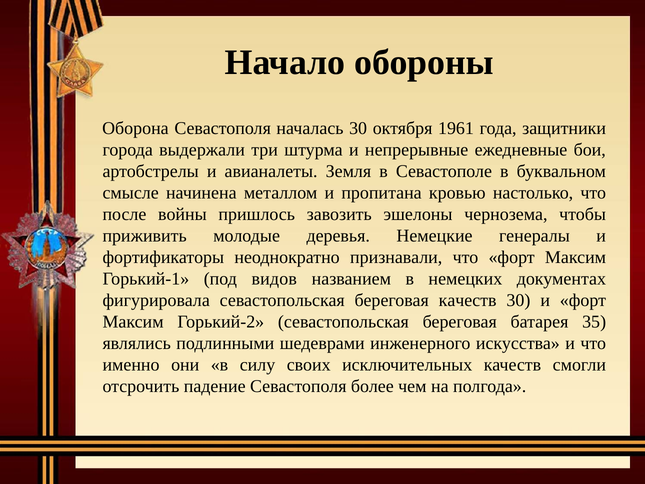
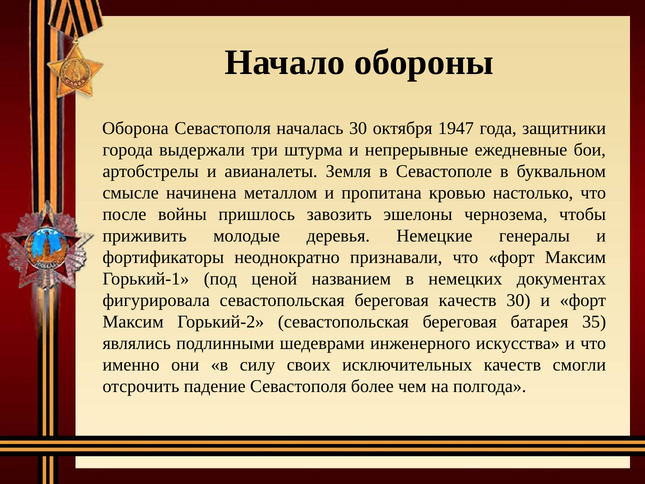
1961: 1961 -> 1947 (456, 128)
видов: видов -> ценой (274, 279)
